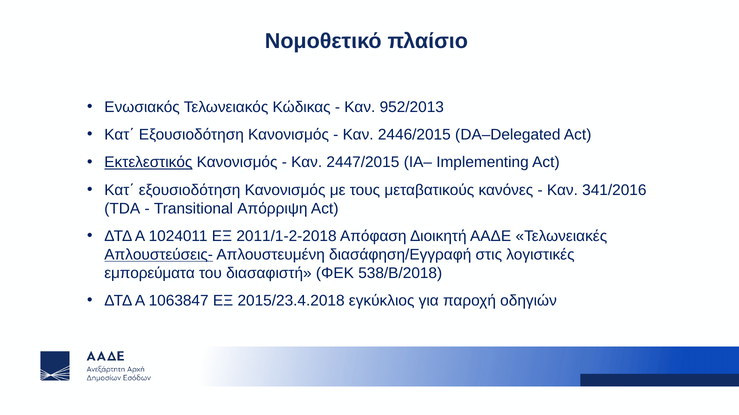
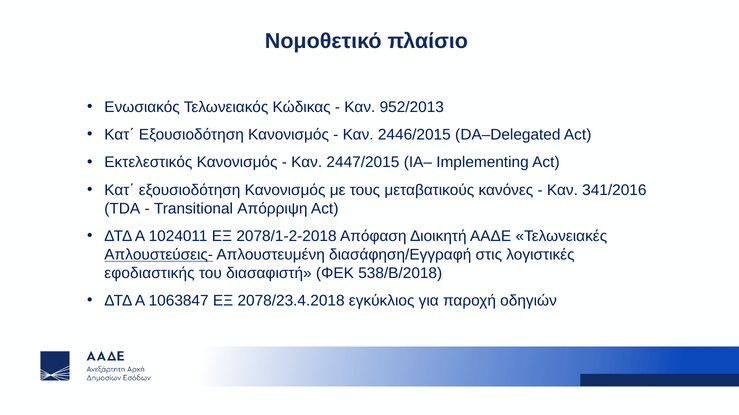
Εκτελεστικός underline: present -> none (148, 163)
2011/1-2-2018: 2011/1-2-2018 -> 2078/1-2-2018 (287, 237)
εμπορεύματα: εμπορεύματα -> εφοδιαστικής (149, 274)
2015/23.4.2018: 2015/23.4.2018 -> 2078/23.4.2018 (291, 301)
